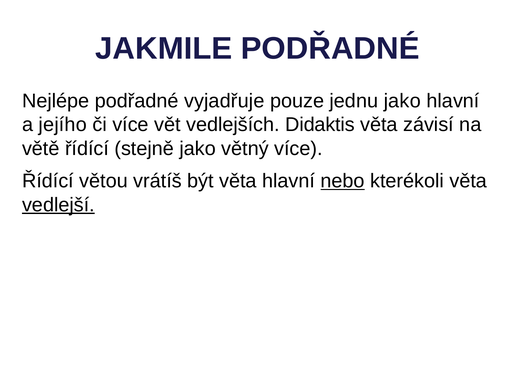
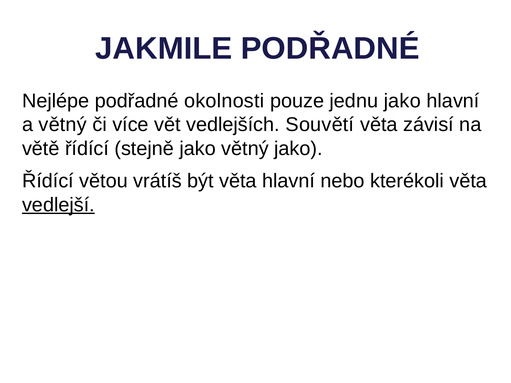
vyjadřuje: vyjadřuje -> okolnosti (224, 101)
a jejího: jejího -> větný (63, 125)
Didaktis: Didaktis -> Souvětí (320, 125)
větný více: více -> jako (298, 149)
nebo underline: present -> none (343, 181)
